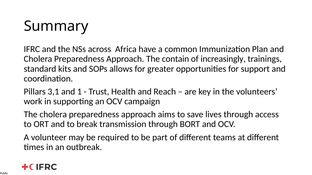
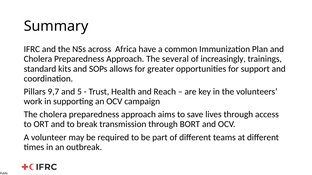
contain: contain -> several (175, 59)
3,1: 3,1 -> 9,7 (53, 92)
1: 1 -> 5 (79, 92)
